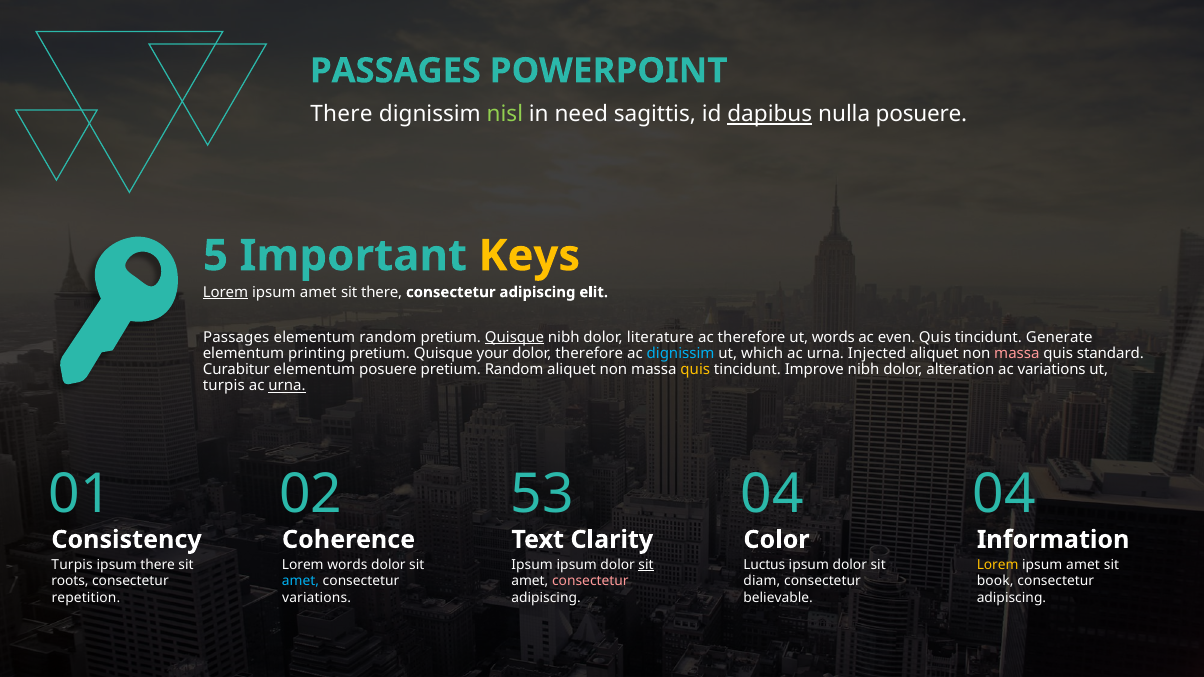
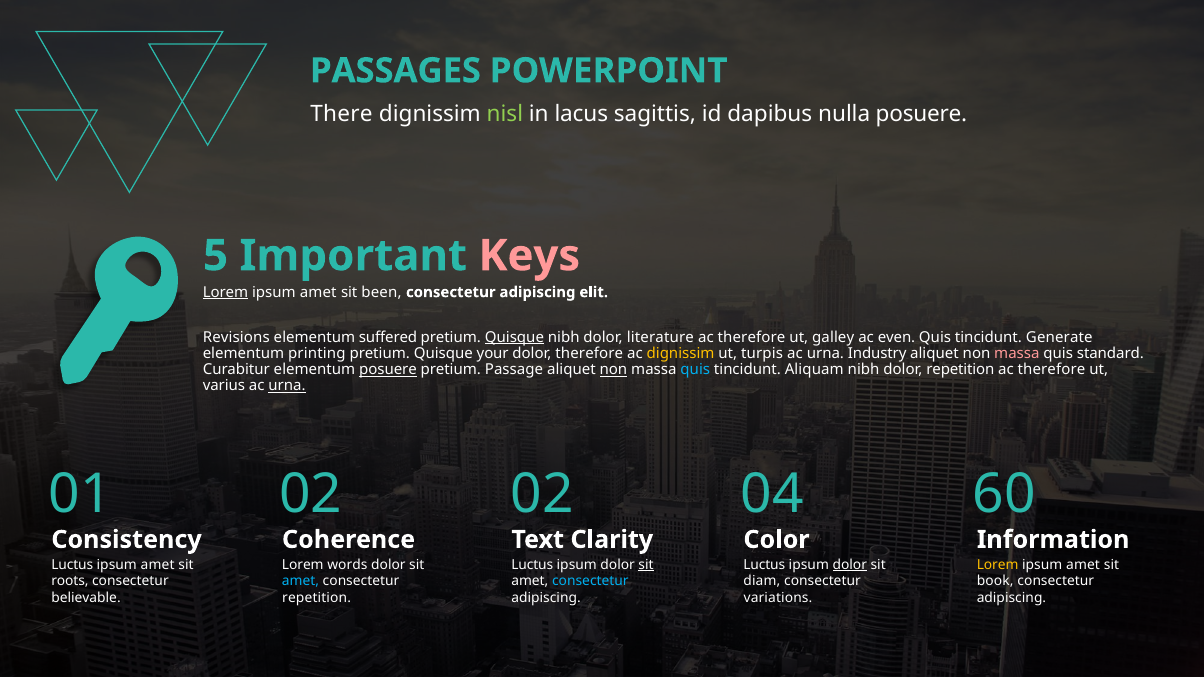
need: need -> lacus (581, 114)
dapibus underline: present -> none (770, 114)
Keys colour: yellow -> pink (529, 256)
sit there: there -> been (381, 292)
Passages: Passages -> Revisions (236, 337)
elementum random: random -> suffered (388, 337)
ut words: words -> galley (833, 337)
dignissim colour: light blue -> yellow (681, 354)
which: which -> turpis (762, 354)
Injected: Injected -> Industry (877, 354)
posuere underline: none -> present (388, 370)
pretium Random: Random -> Passage (514, 370)
non underline: none -> present (613, 370)
quis colour: yellow -> light blue (695, 370)
Improve: Improve -> Aliquam (814, 370)
dolor alteration: alteration -> repetition (960, 370)
variations: variations -> therefore (1051, 370)
turpis: turpis -> varius (224, 386)
02 53: 53 -> 02 (542, 494)
04 04: 04 -> 60 (1004, 494)
Turpis: Turpis -> Luctus (72, 565)
there: there -> amet (158, 565)
Ipsum: Ipsum -> Luctus (532, 565)
dolor underline: none -> present (850, 565)
consectetur colour: pink -> light blue (590, 582)
repetition: repetition -> believable (86, 598)
variations: variations -> repetition (317, 598)
believable: believable -> variations (778, 598)
